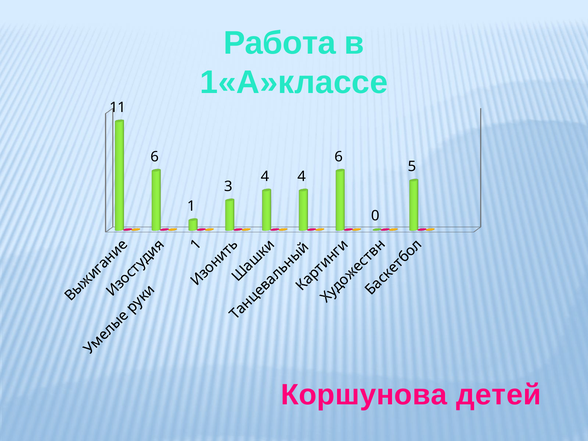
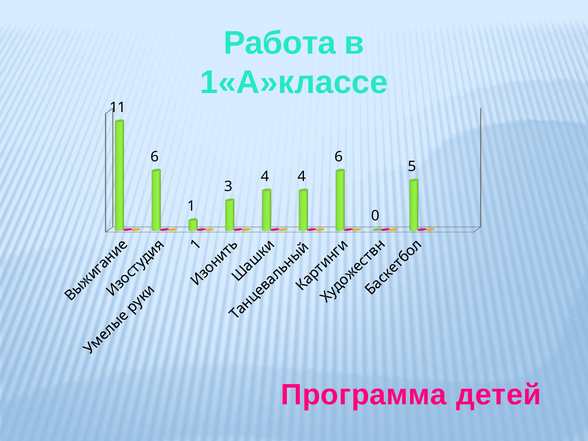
Коршунова: Коршунова -> Программа (364, 395)
